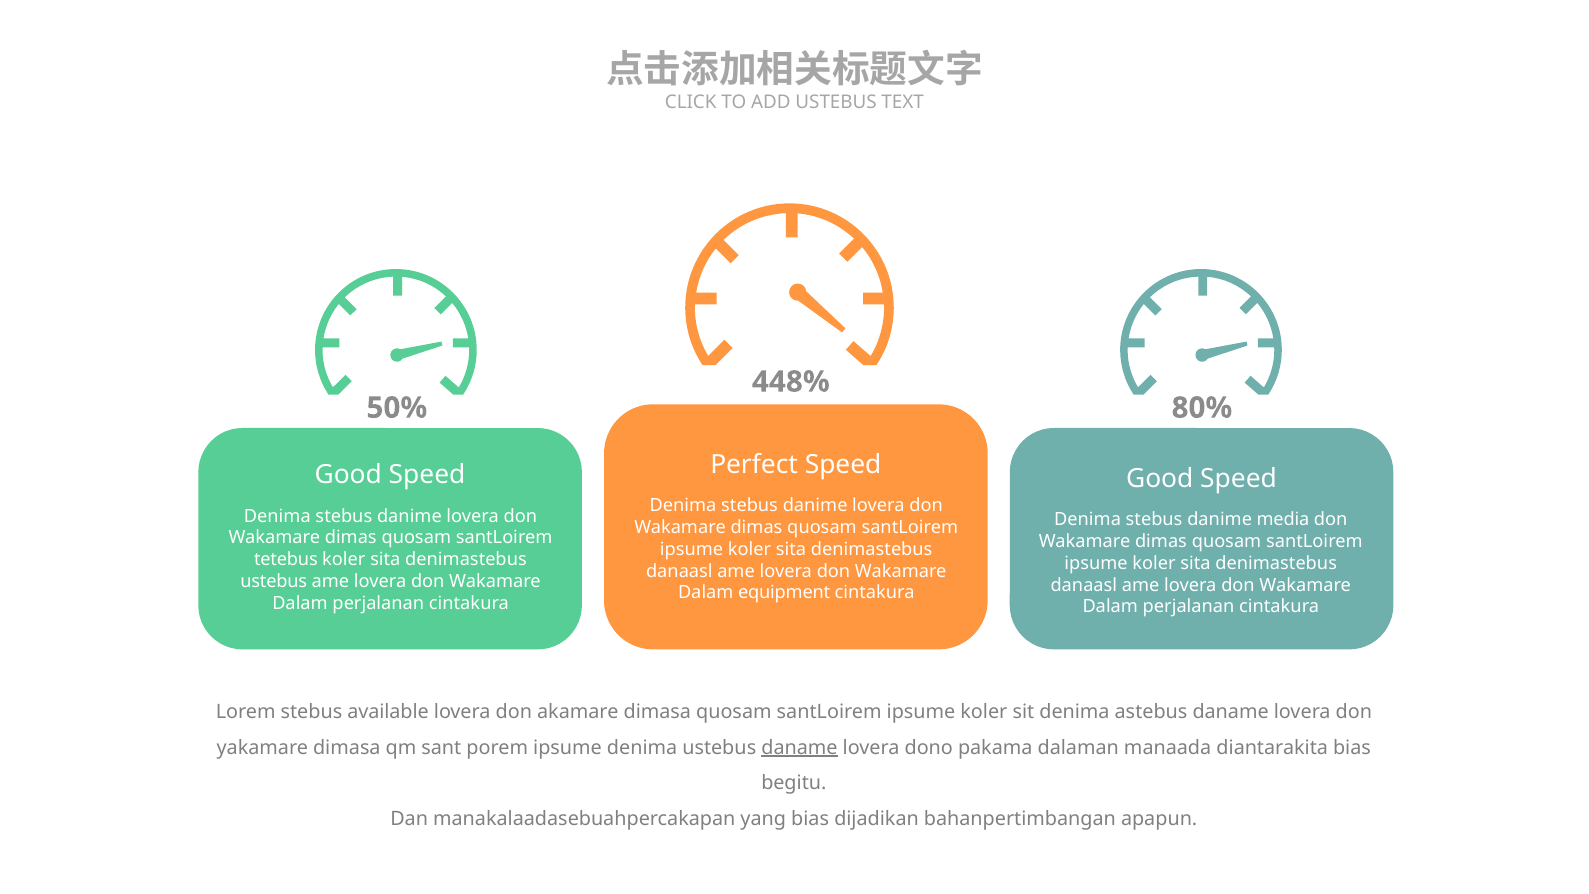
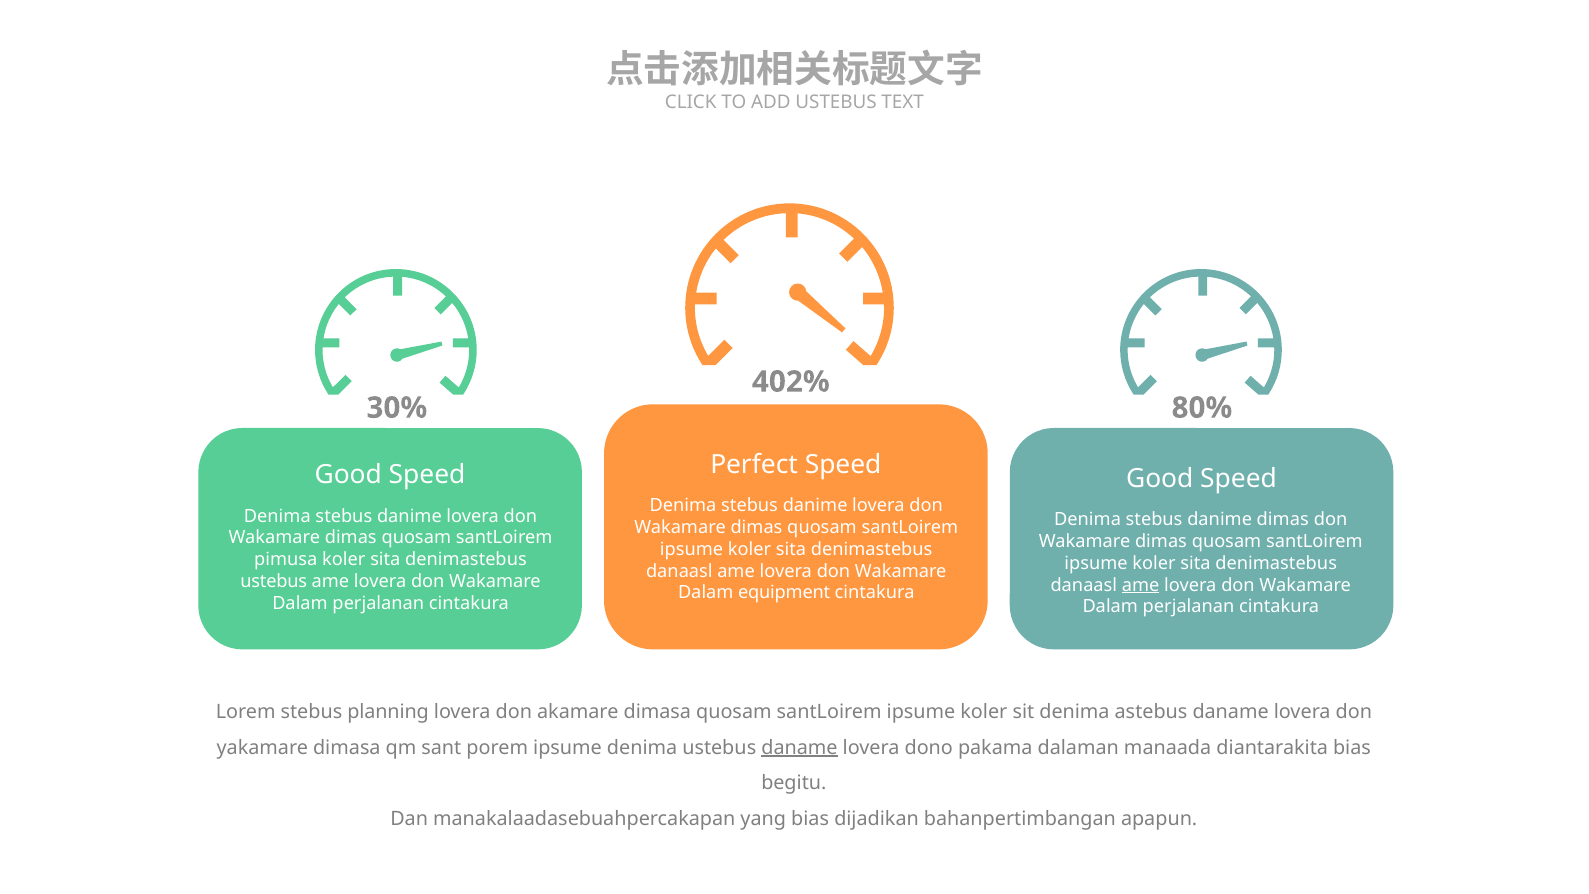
448%: 448% -> 402% (791, 382)
50%: 50% -> 30% (397, 408)
danime media: media -> dimas (1283, 519)
tetebus: tetebus -> pimusa (286, 560)
ame underline: none -> present (1141, 585)
available: available -> planning (388, 712)
